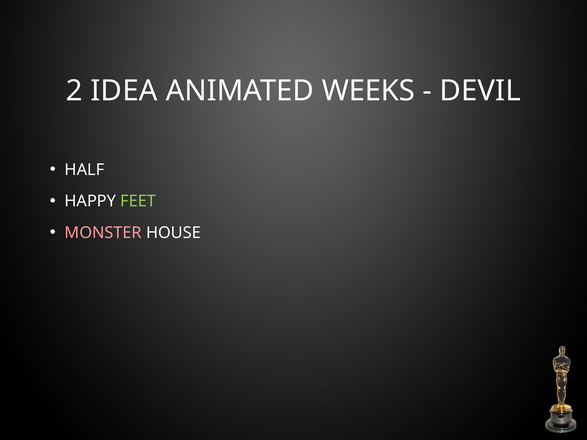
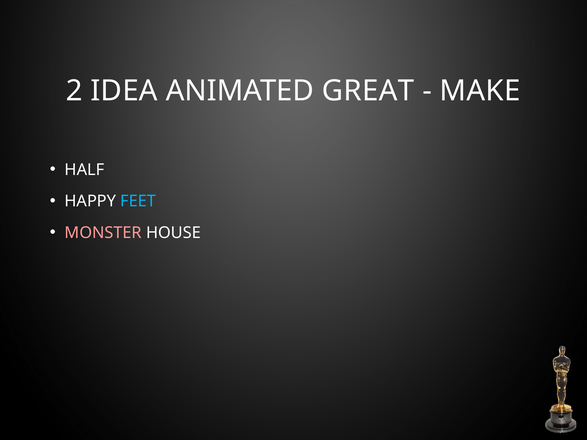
WEEKS: WEEKS -> GREAT (368, 91)
DEVIL: DEVIL -> MAKE (480, 91)
FEET colour: light green -> light blue (138, 201)
